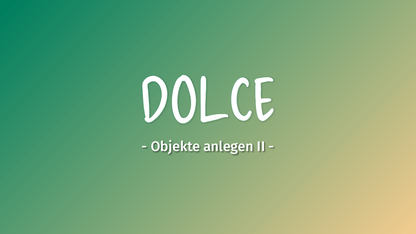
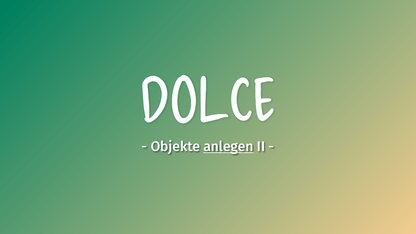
anlegen underline: none -> present (229, 147)
